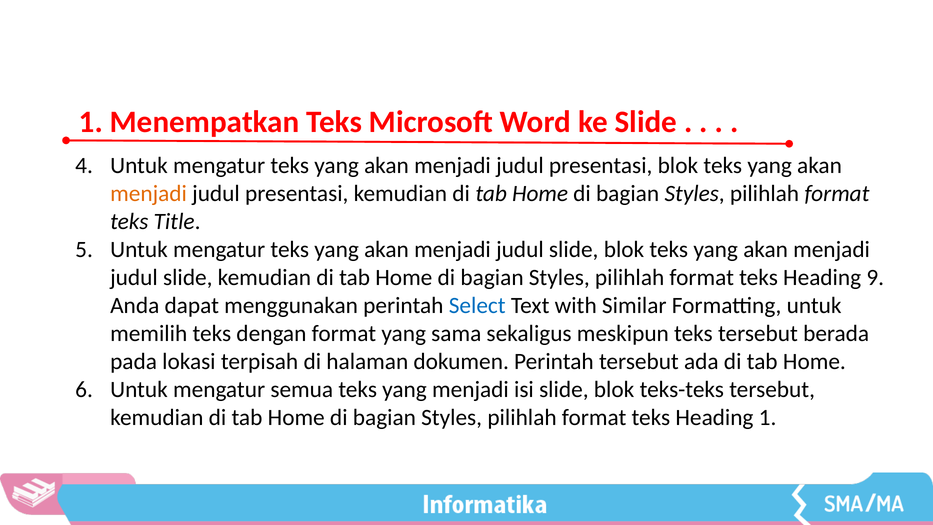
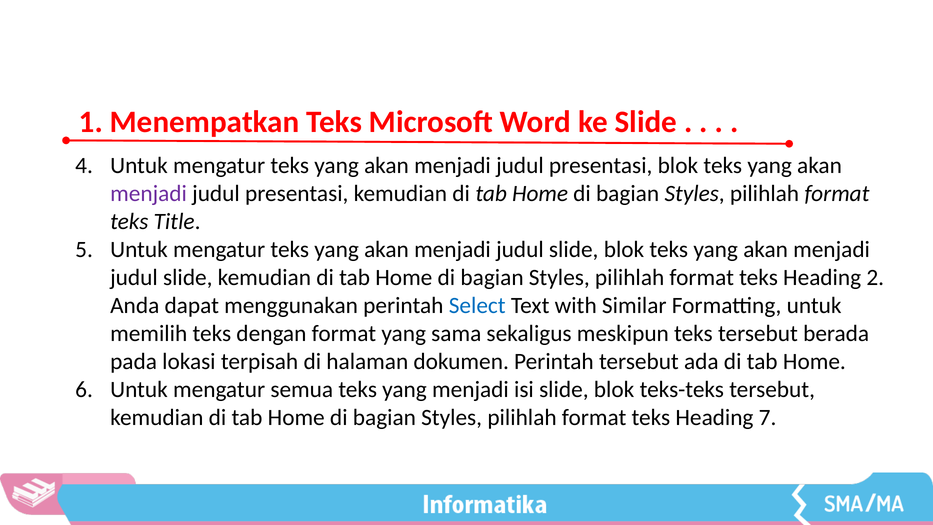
menjadi colour: orange -> purple (149, 194)
9: 9 -> 2 (875, 278)
Heading 1: 1 -> 7 (768, 418)
